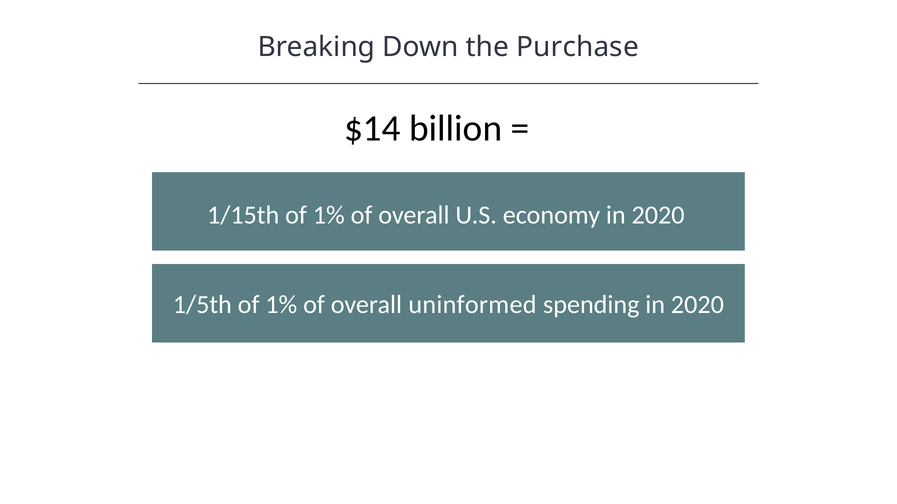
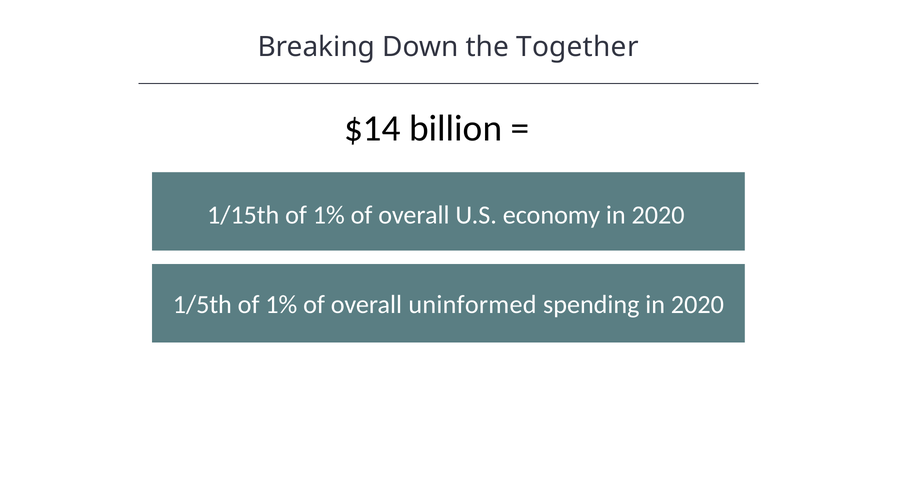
Purchase: Purchase -> Together (577, 47)
